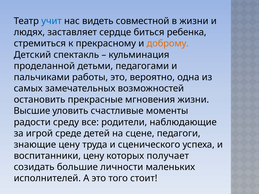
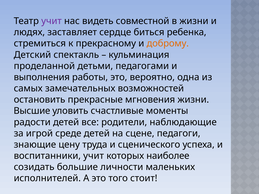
учит colour: blue -> purple (52, 21)
пальчиками: пальчиками -> выполнения (42, 77)
радости среду: среду -> детей (66, 122)
воспитанники цену: цену -> учит (94, 156)
получает: получает -> наиболее (168, 156)
